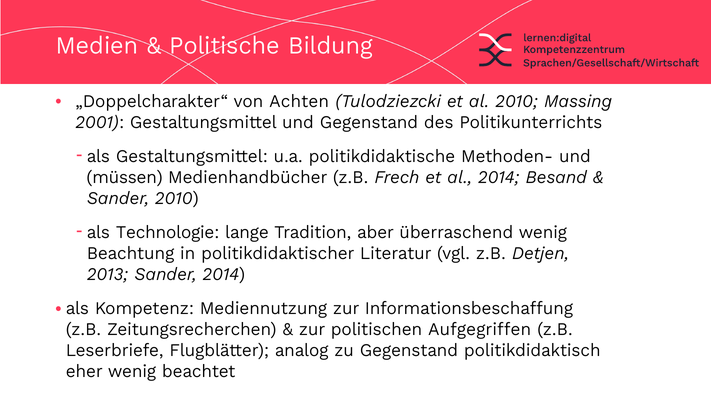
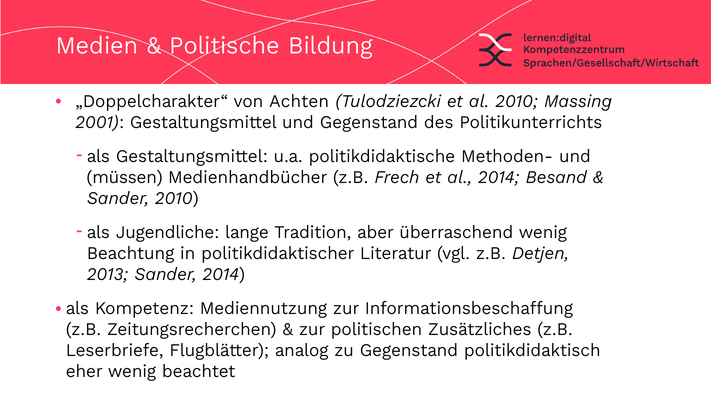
Technologie: Technologie -> Jugendliche (168, 232)
Aufgegriffen: Aufgegriffen -> Zusätzliches (480, 329)
